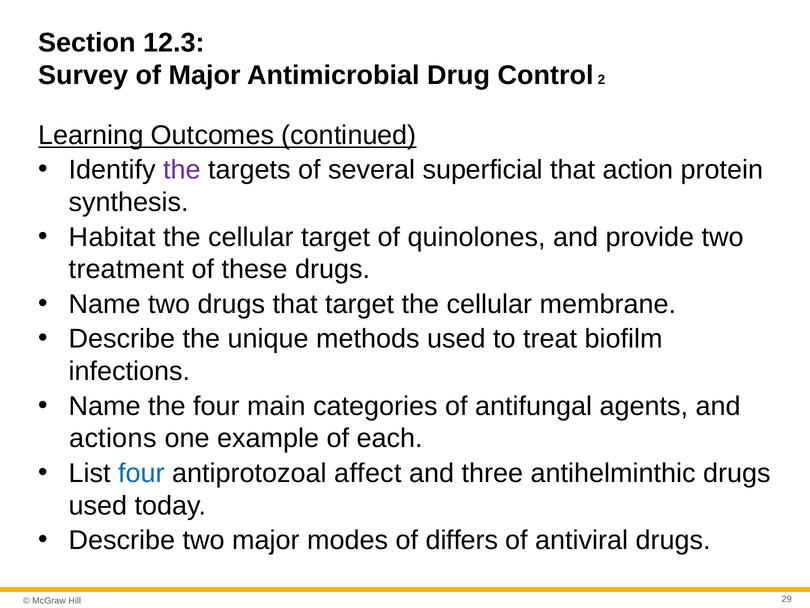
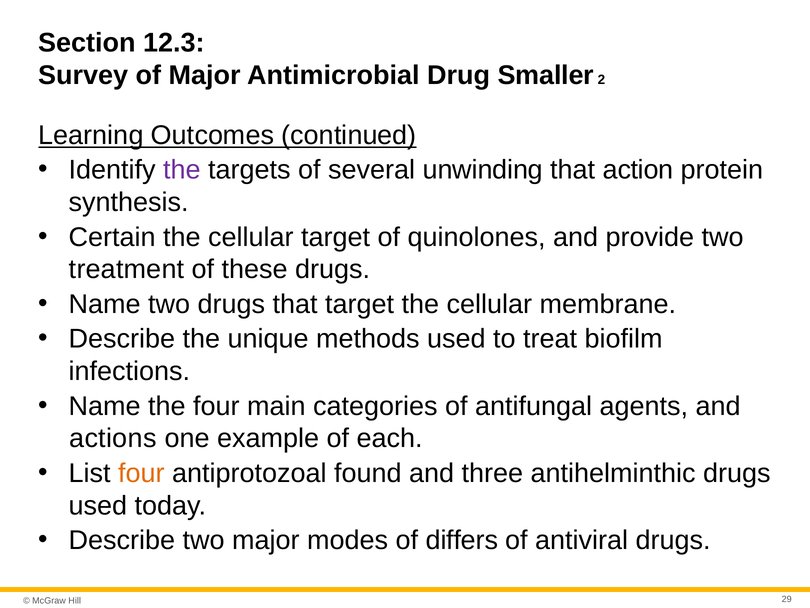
Control: Control -> Smaller (546, 75)
superficial: superficial -> unwinding (483, 170)
Habitat: Habitat -> Certain (112, 237)
four colour: blue -> orange (142, 473)
affect: affect -> found (368, 473)
